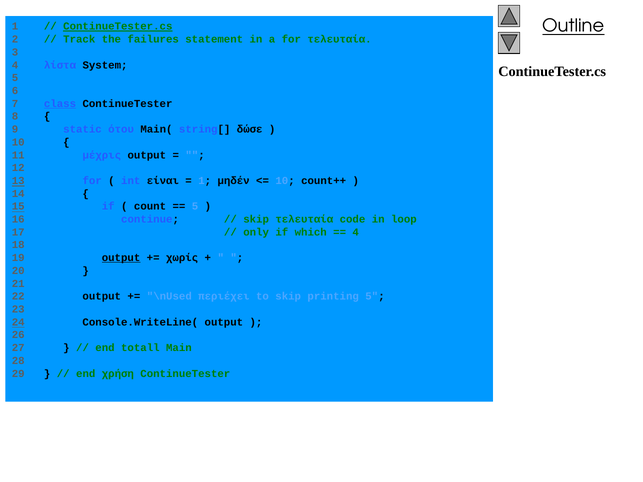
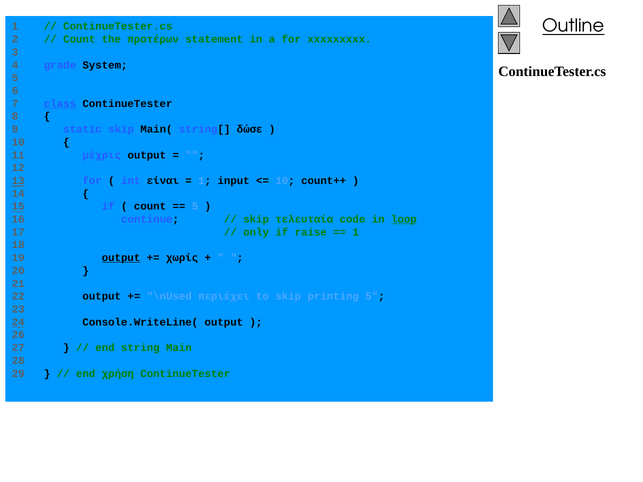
ContinueTester.cs underline: present -> none (118, 26)
Track: Track -> Count (79, 39)
failures: failures -> προτέρων (153, 39)
for τελευταία: τελευταία -> xxxxxxxxx (340, 39)
λίστα: λίστα -> grade (60, 65)
static ότου: ότου -> skip (121, 129)
μηδέν: μηδέν -> input (234, 181)
loop underline: none -> present (404, 219)
which: which -> raise (311, 232)
4: 4 -> 1 (356, 232)
totall: totall -> string (140, 348)
